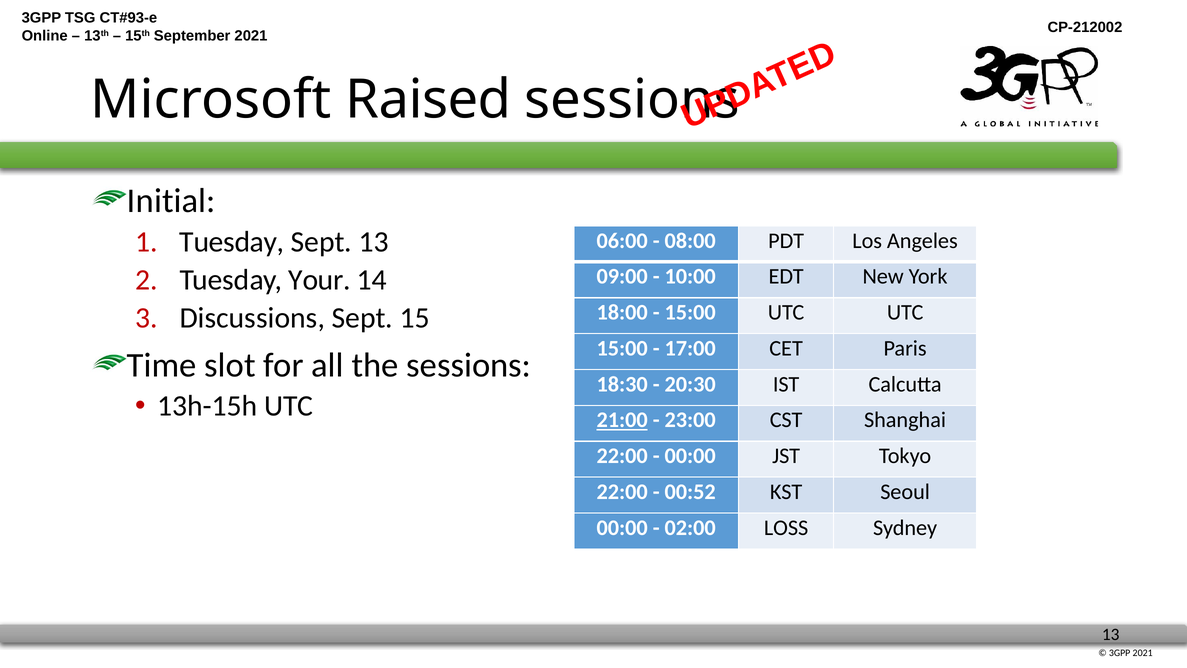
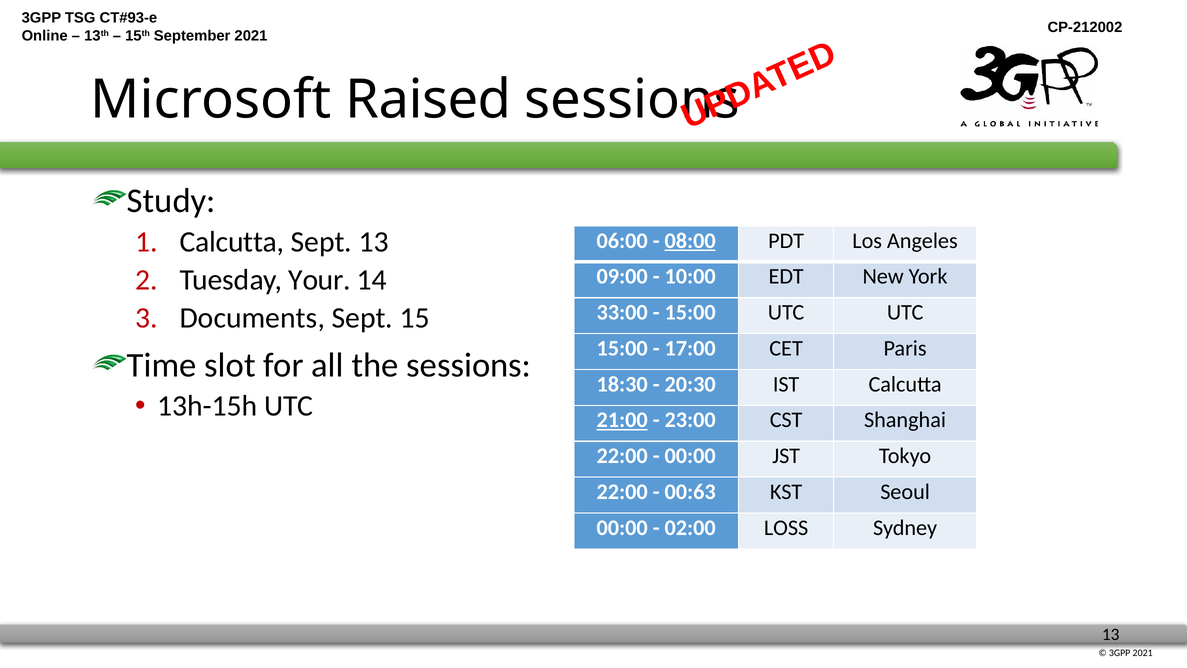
Initial: Initial -> Study (171, 201)
Tuesday: Tuesday -> Calcutta (232, 242)
08:00 underline: none -> present (690, 241)
18:00: 18:00 -> 33:00 (622, 312)
Discussions: Discussions -> Documents (252, 318)
00:52: 00:52 -> 00:63 (690, 492)
